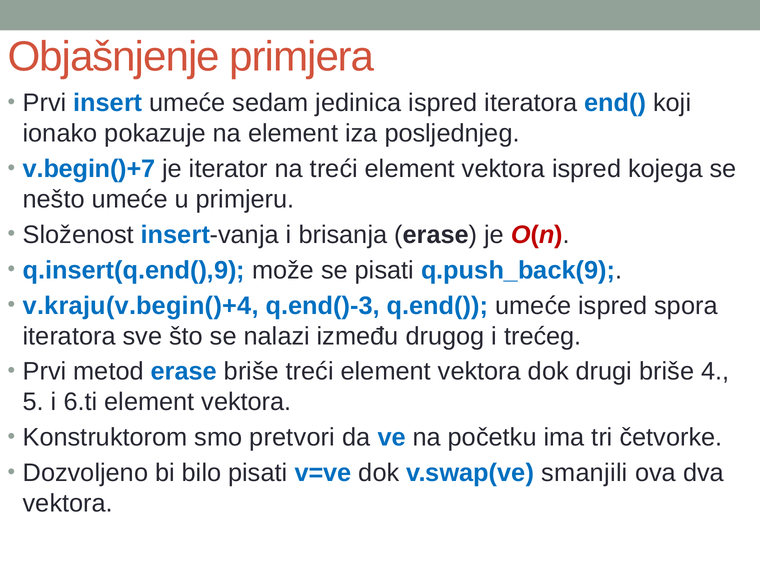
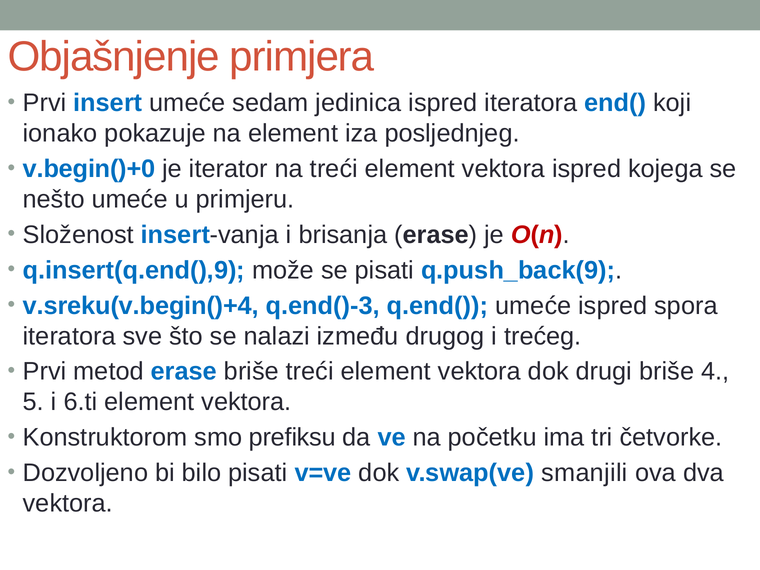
v.begin()+7: v.begin()+7 -> v.begin()+0 (89, 169)
v.kraju(v.begin()+4: v.kraju(v.begin()+4 -> v.sreku(v.begin()+4 (141, 306)
pretvori: pretvori -> prefiksu (292, 437)
